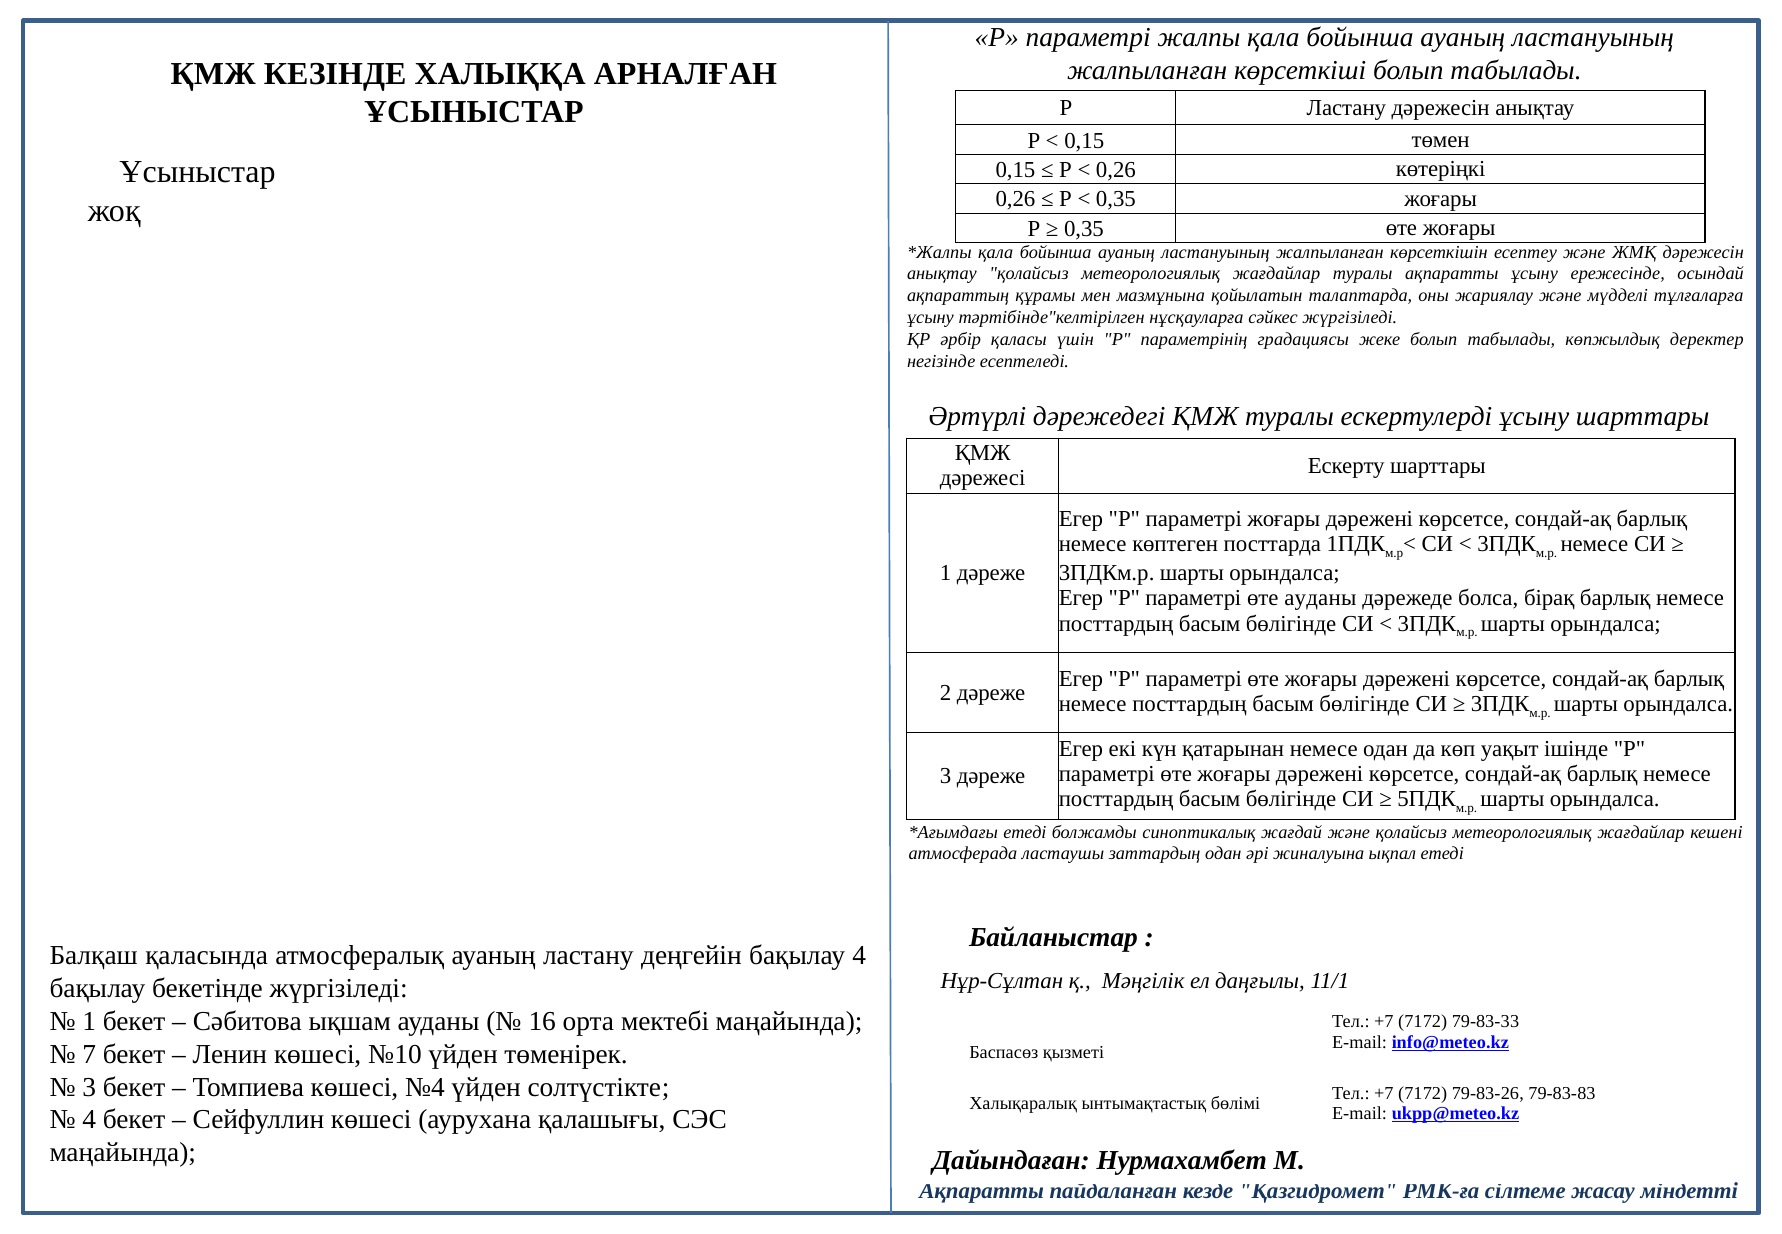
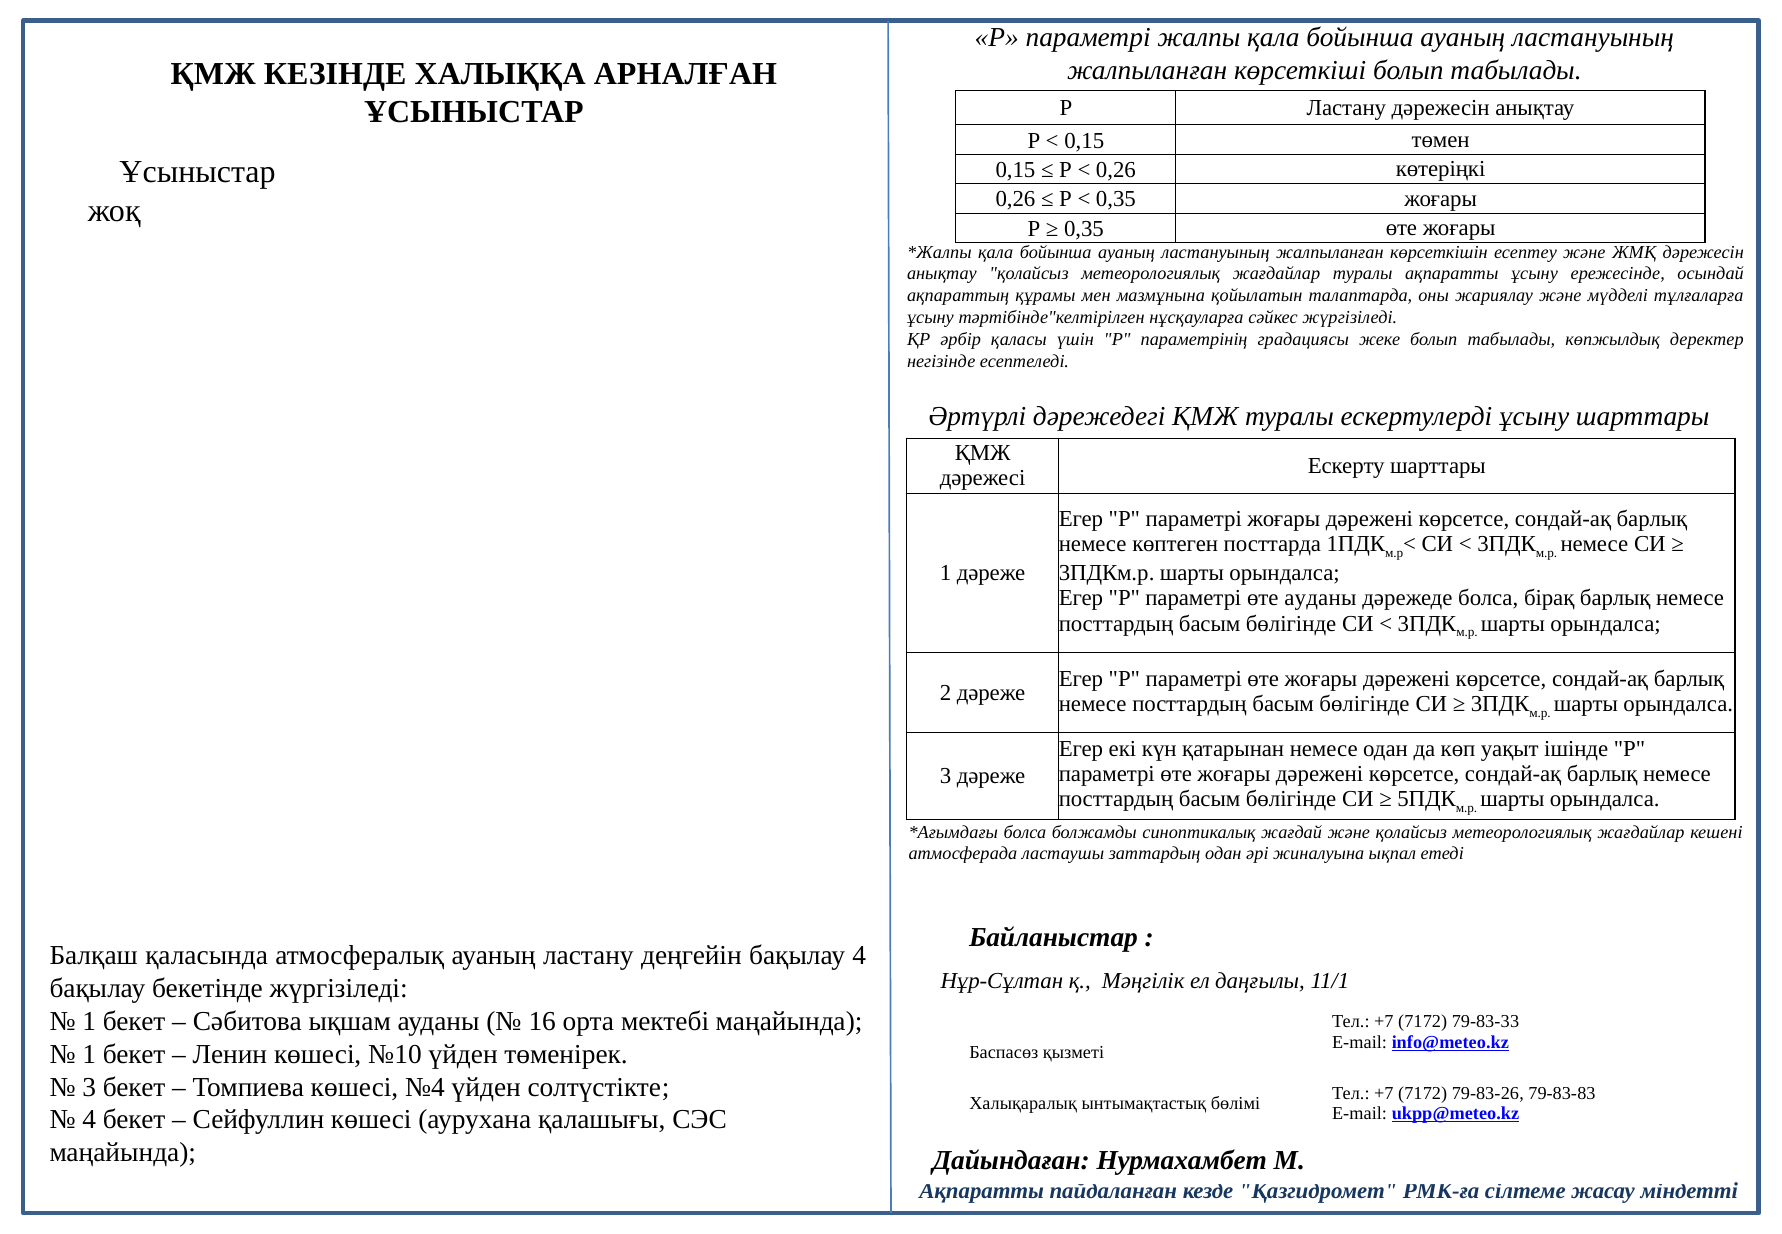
етеді: етеді -> болса (1025, 832)
7: 7 -> 1 (89, 1054)
